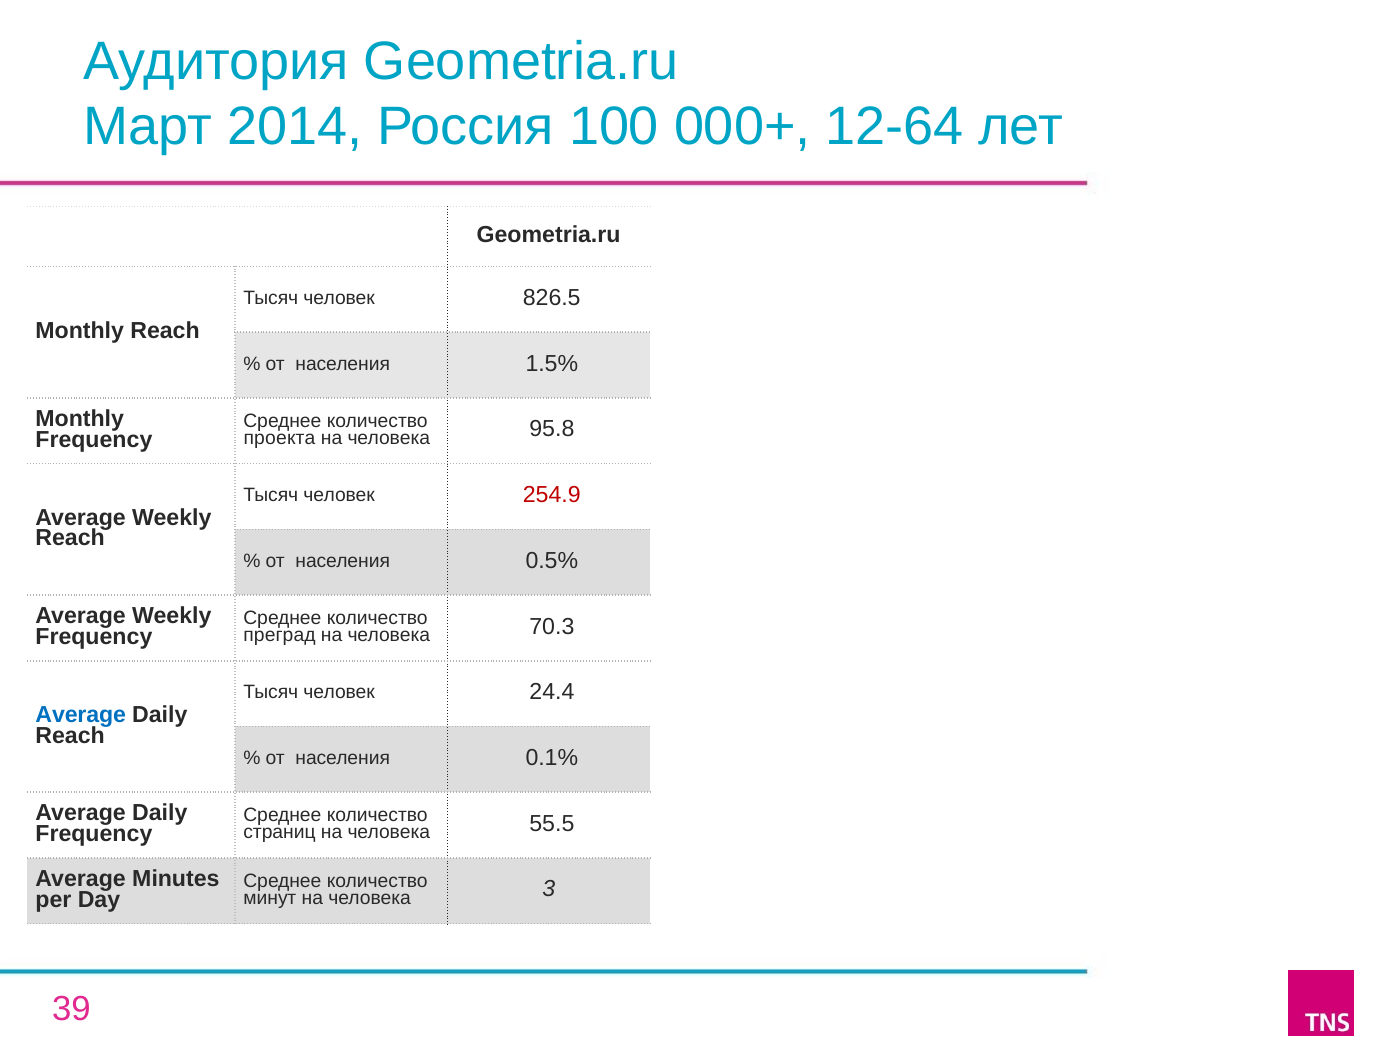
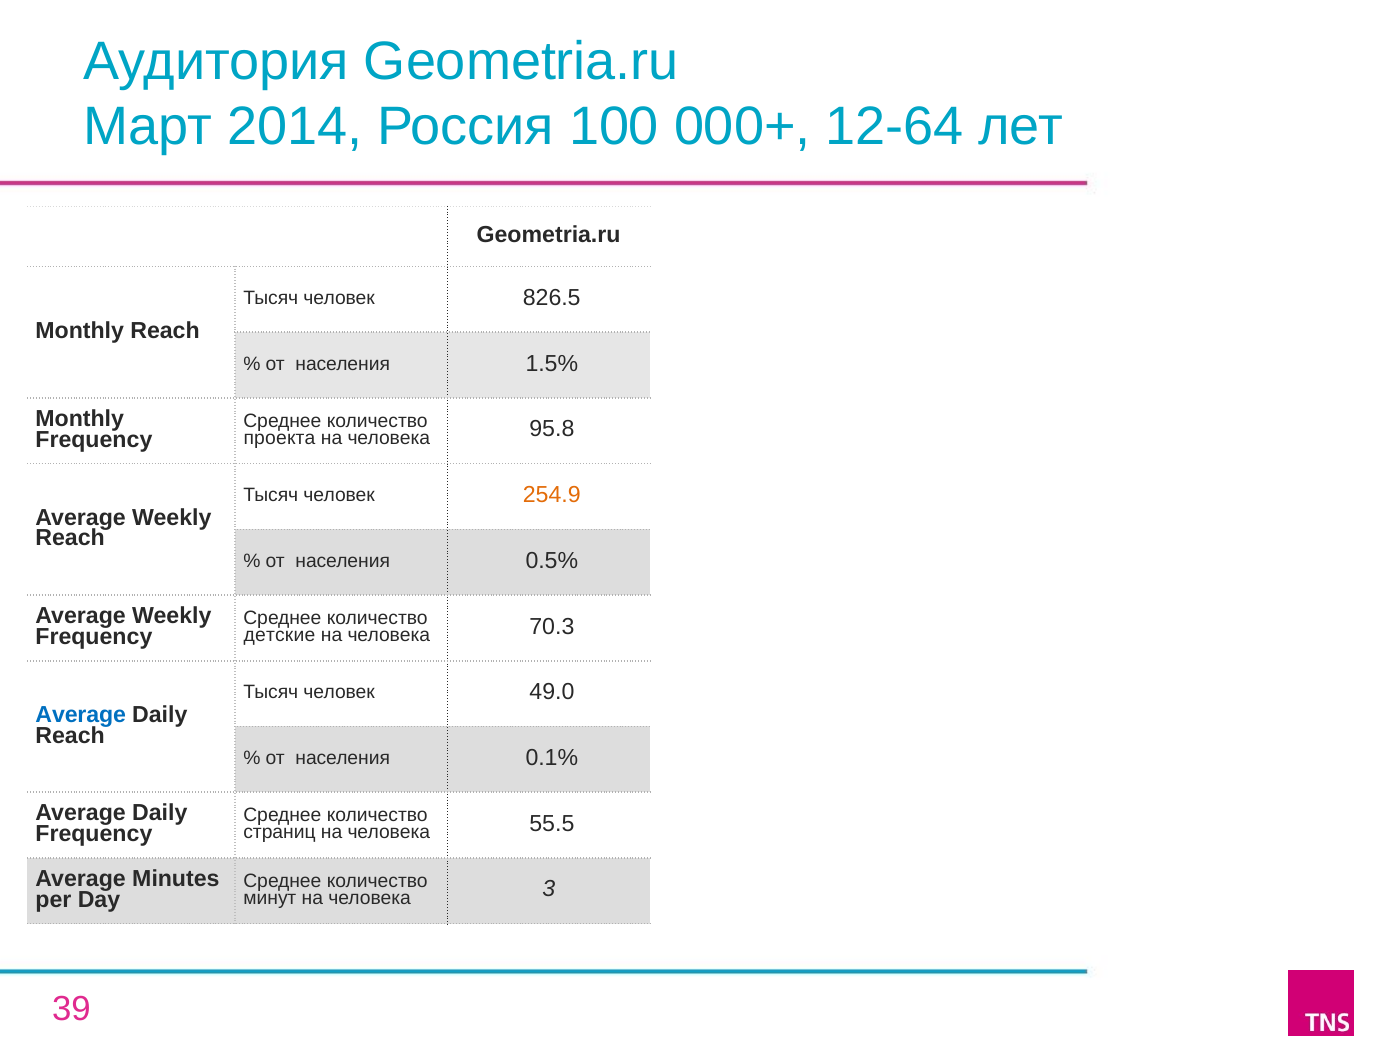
254.9 colour: red -> orange (552, 495)
преград: преград -> детские (279, 635)
24.4: 24.4 -> 49.0 (552, 692)
